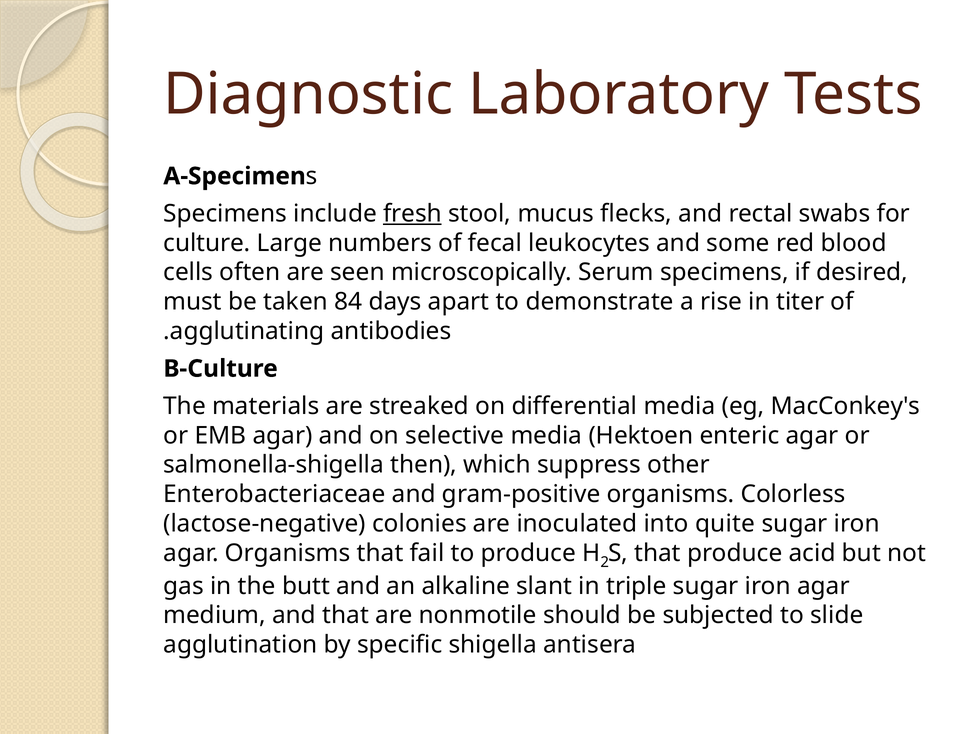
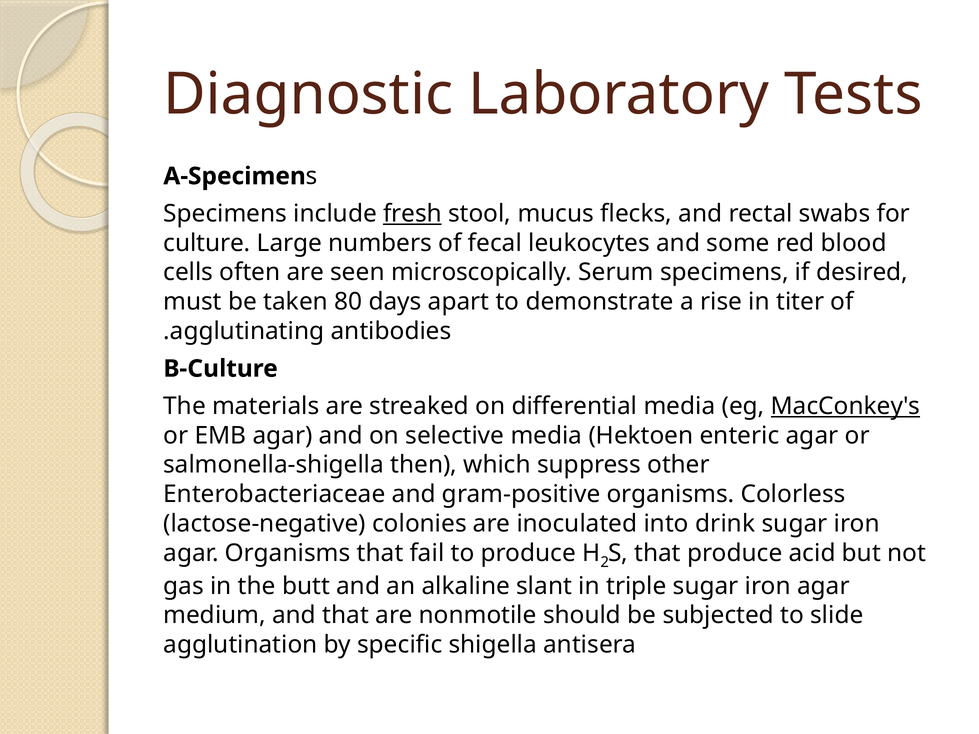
84: 84 -> 80 (348, 302)
MacConkey's underline: none -> present (846, 406)
quite: quite -> drink (725, 524)
